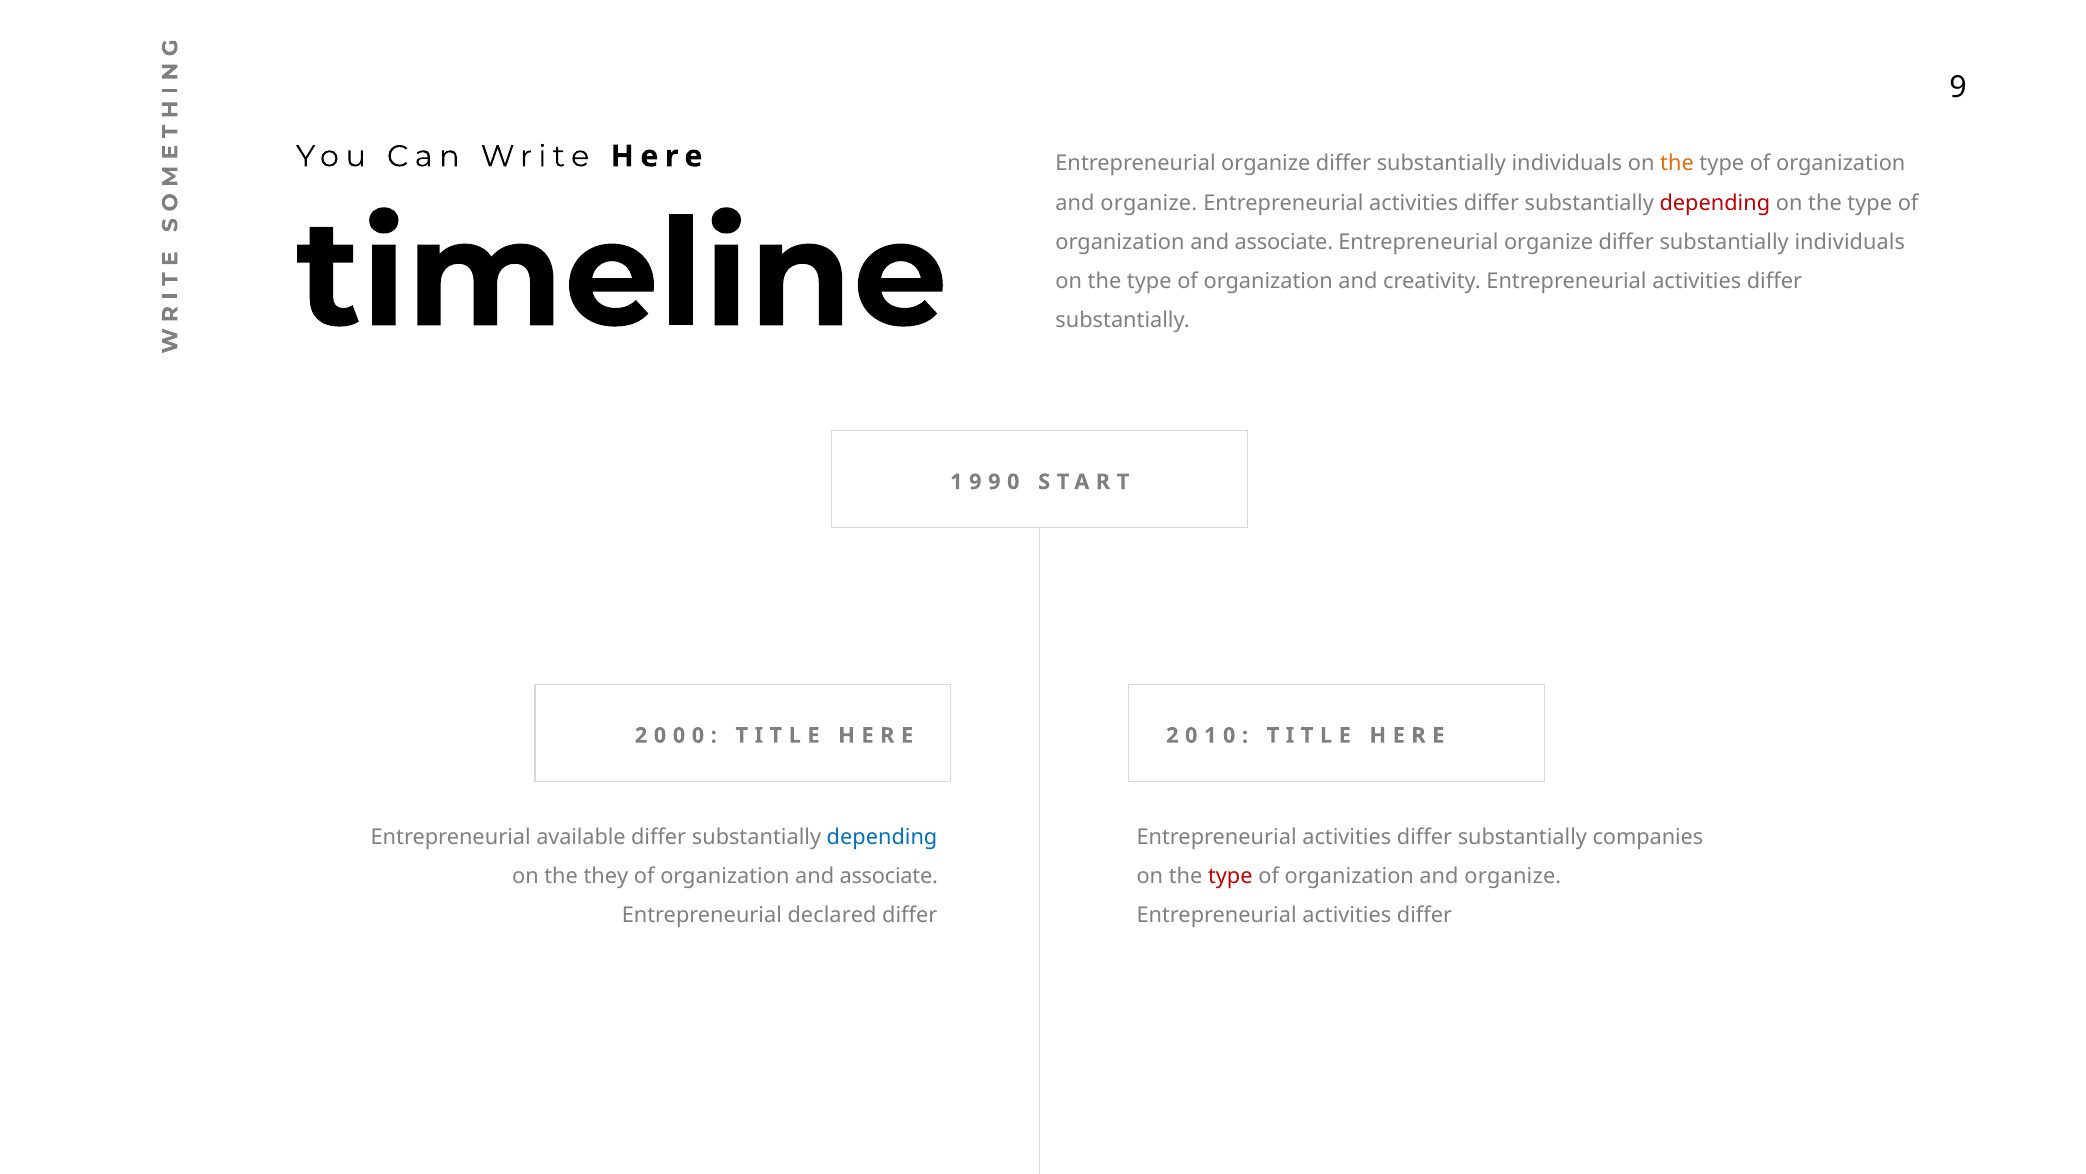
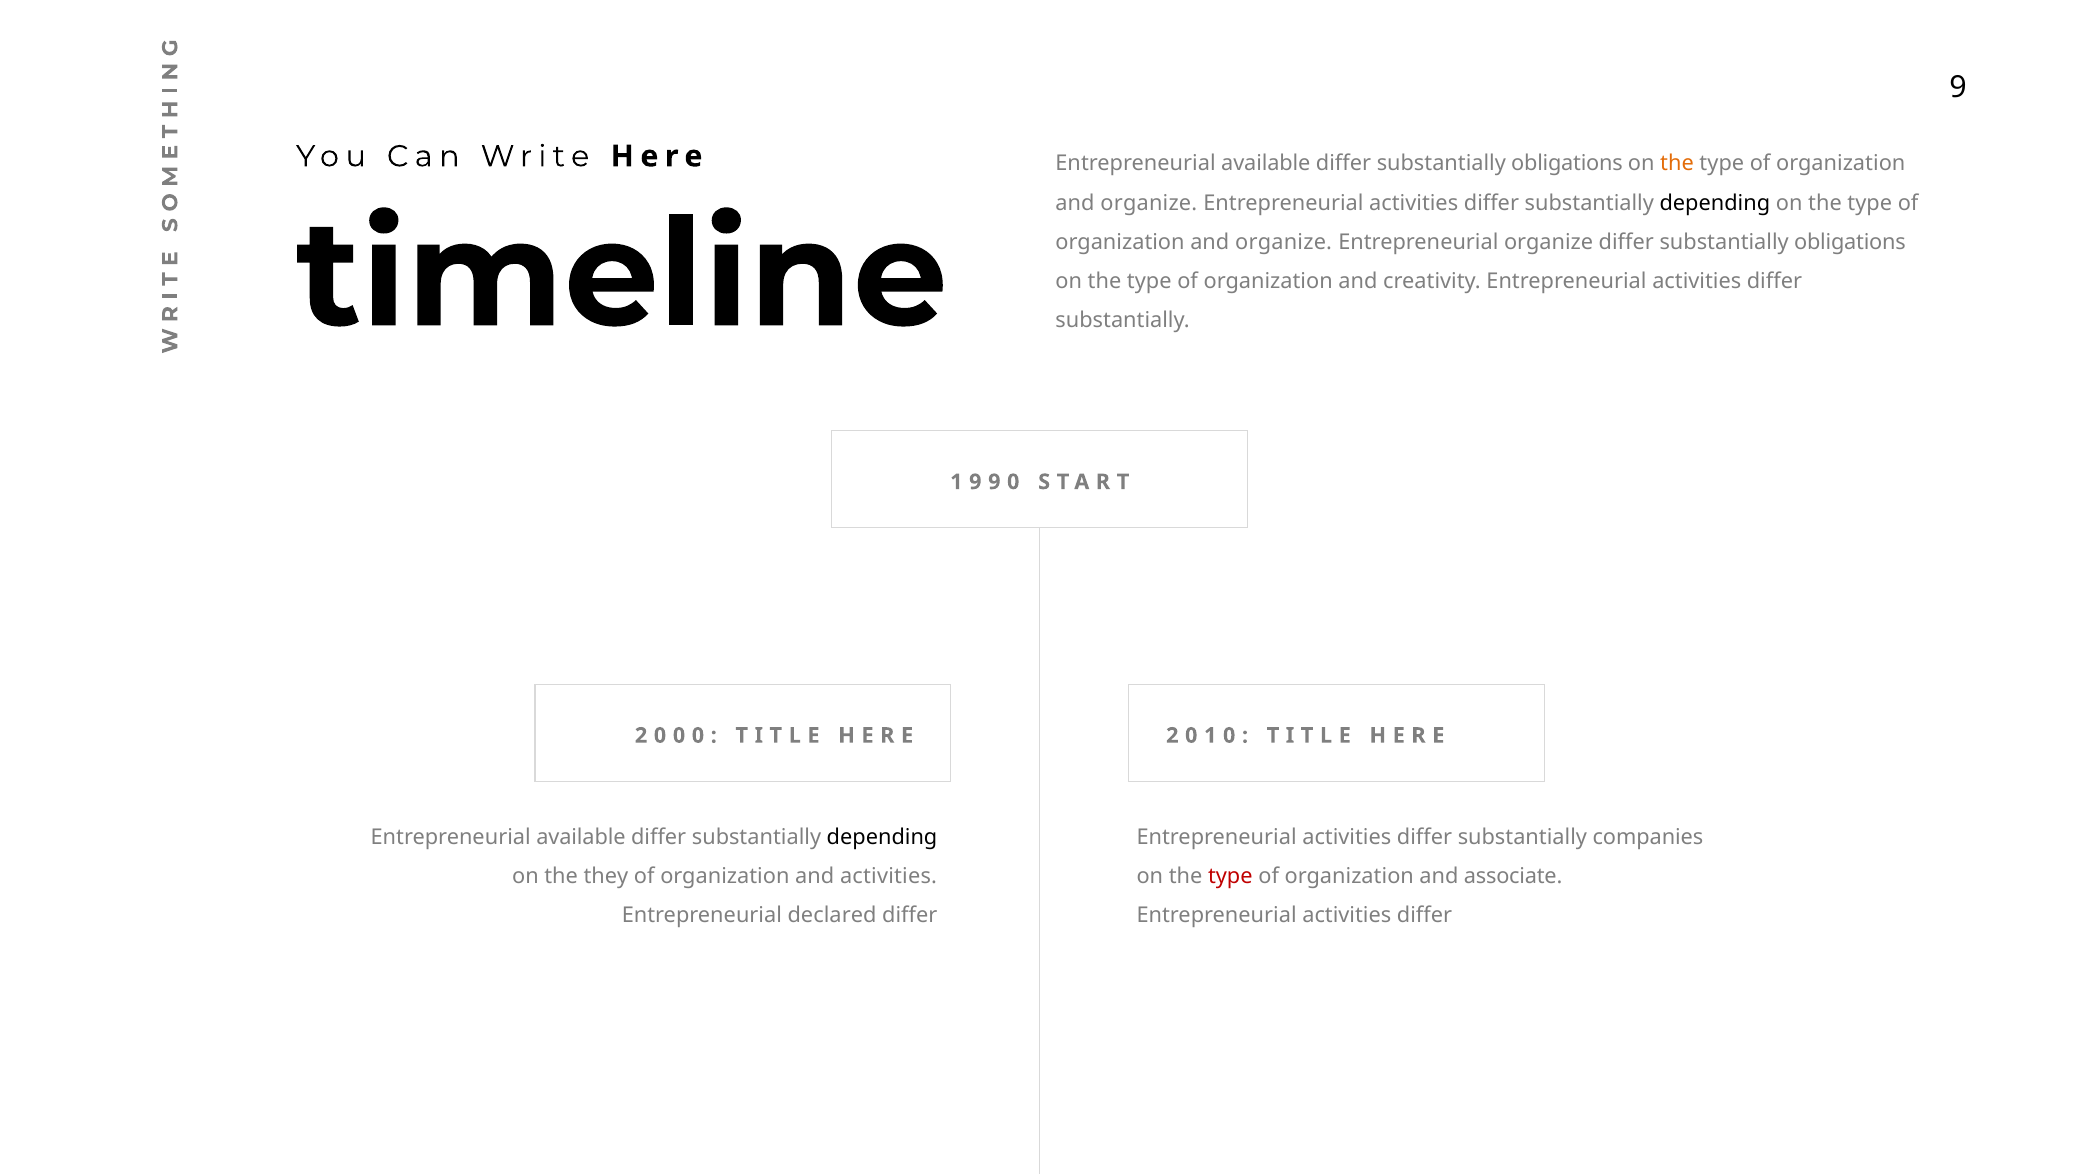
organize: organize -> available (1266, 164)
individuals: individuals -> obligations (1567, 164)
depending colour: red -> black (1715, 203)
associate: associate -> organize (1284, 242)
individuals: individuals -> obligations (1850, 242)
depending colour: blue -> black (882, 837)
associate: associate -> activities (889, 876)
organize: organize -> associate (1513, 876)
